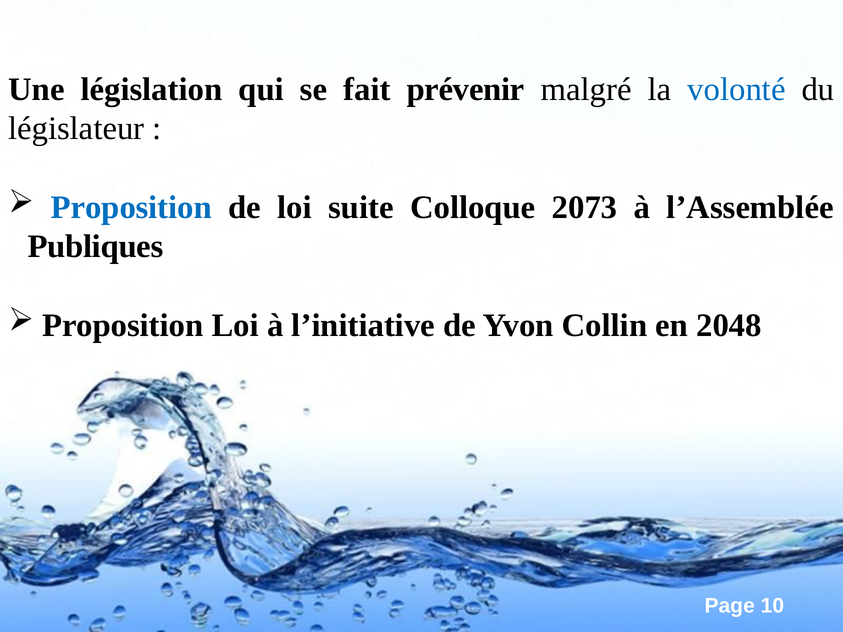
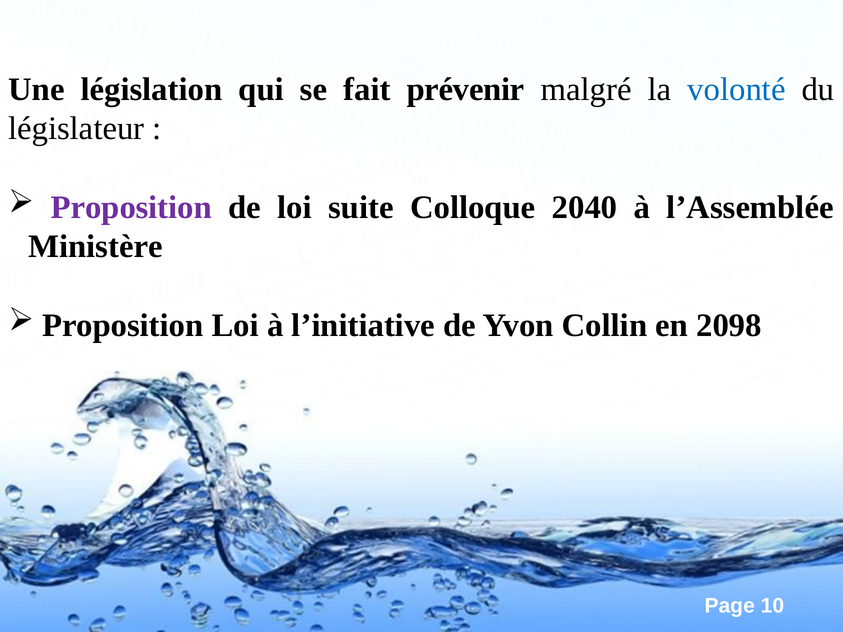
Proposition colour: blue -> purple (131, 207)
2073: 2073 -> 2040 (585, 207)
Publiques: Publiques -> Ministère (95, 247)
2048: 2048 -> 2098 (729, 325)
